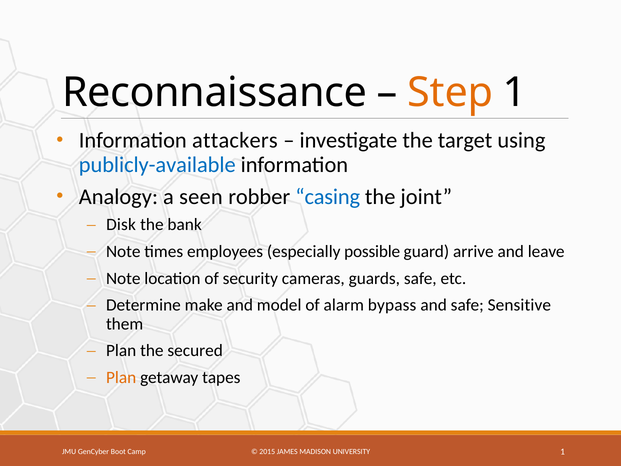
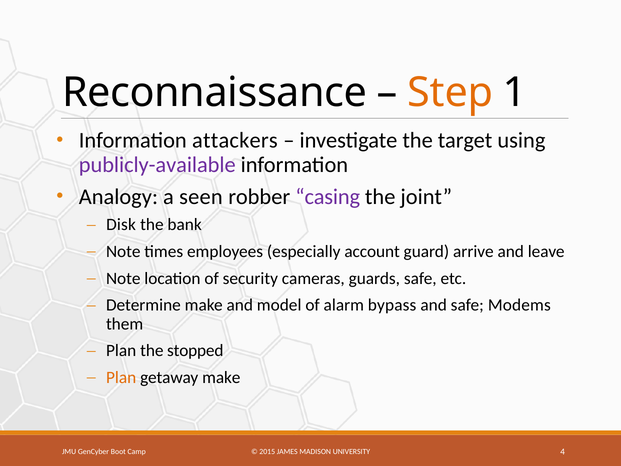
publicly-available colour: blue -> purple (157, 165)
casing colour: blue -> purple (328, 197)
possible: possible -> account (372, 251)
Sensitive: Sensitive -> Modems (519, 305)
secured: secured -> stopped (195, 350)
getaway tapes: tapes -> make (221, 377)
UNIVERSITY 1: 1 -> 4 (563, 452)
